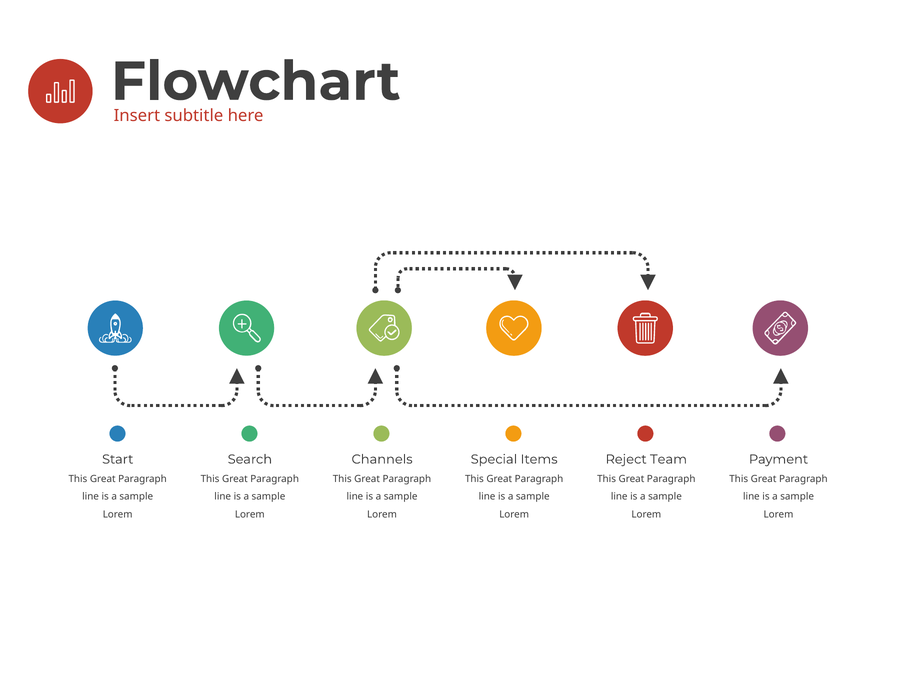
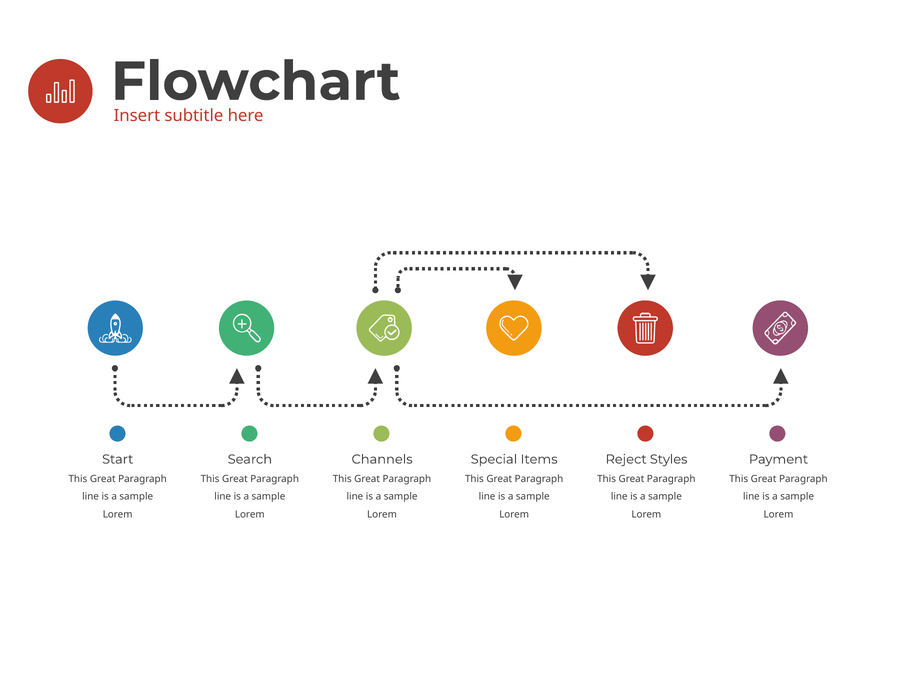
Team: Team -> Styles (669, 460)
